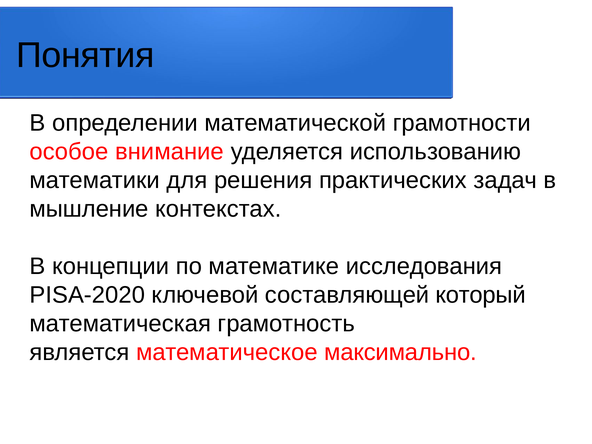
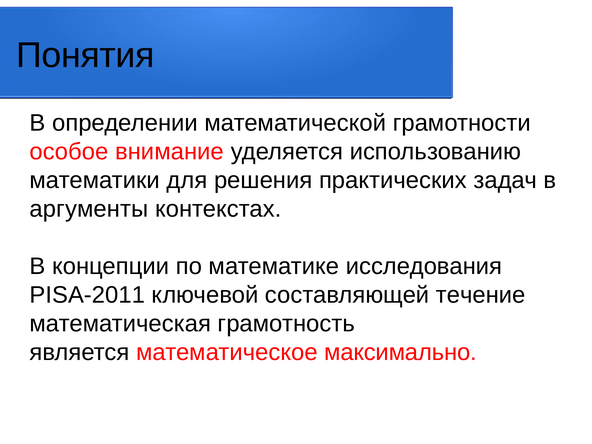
мышление: мышление -> аргументы (89, 209)
PISA-2020: PISA-2020 -> PISA-2011 (87, 295)
который: который -> течение (481, 295)
